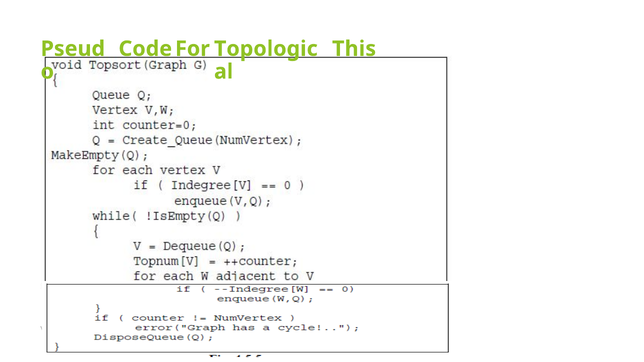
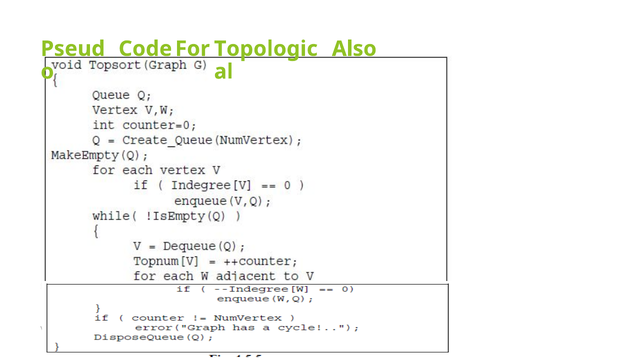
This: This -> Also (354, 49)
